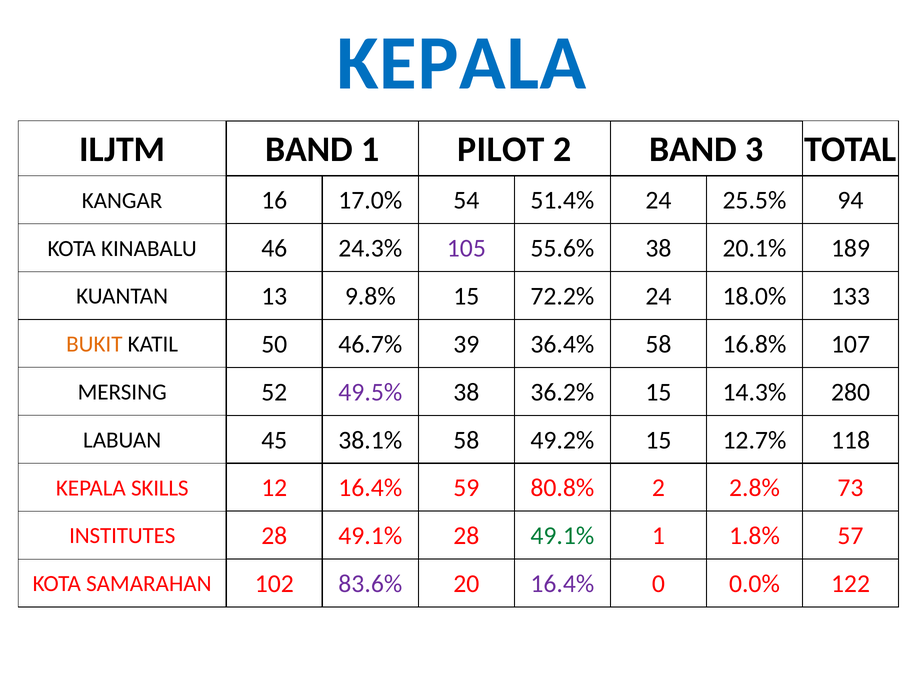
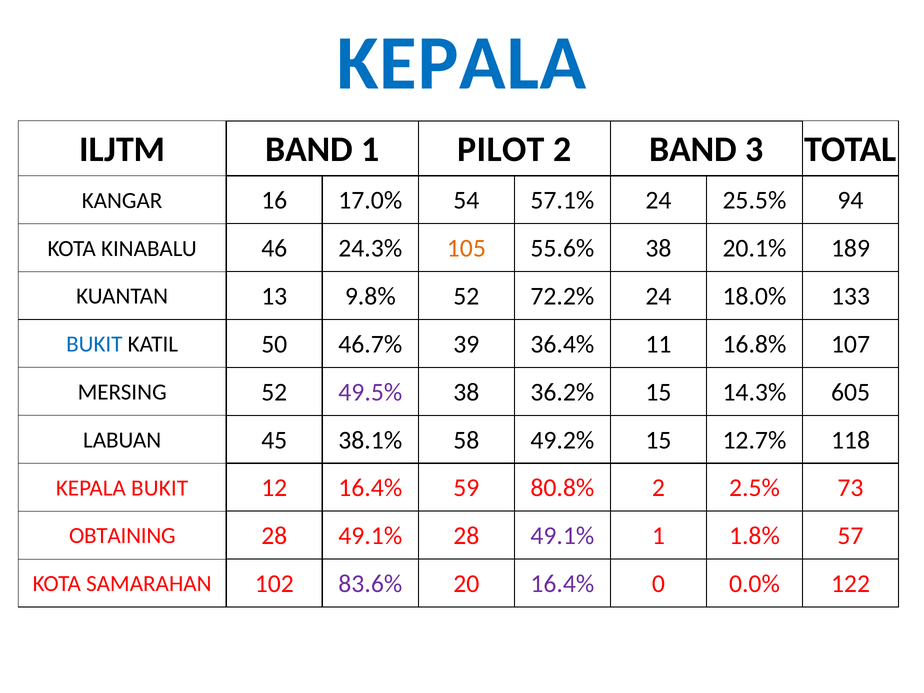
51.4%: 51.4% -> 57.1% (562, 200)
105 colour: purple -> orange (466, 248)
9.8% 15: 15 -> 52 (466, 296)
BUKIT colour: orange -> blue (94, 344)
36.4% 58: 58 -> 11 (658, 344)
280: 280 -> 605 (851, 392)
KEPALA SKILLS: SKILLS -> BUKIT (160, 488)
2.8%: 2.8% -> 2.5% (754, 488)
INSTITUTES: INSTITUTES -> OBTAINING (122, 536)
49.1% colour: green -> purple (562, 536)
